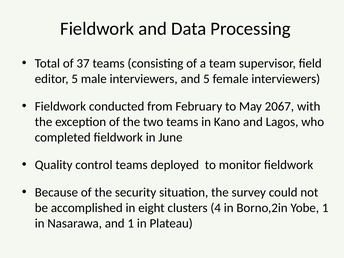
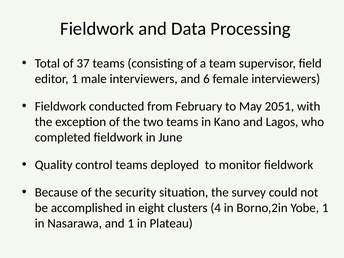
editor 5: 5 -> 1 (75, 79)
and 5: 5 -> 6 (206, 79)
2067: 2067 -> 2051 (279, 106)
